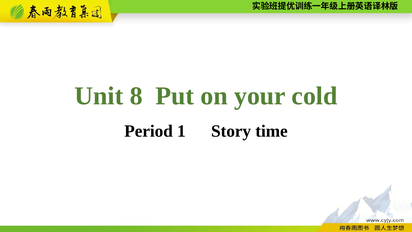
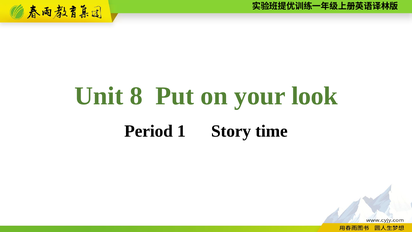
cold: cold -> look (315, 96)
